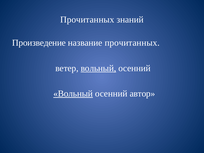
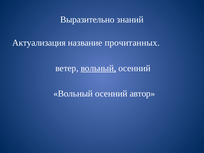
Прочитанных: Прочитанных -> Выразительно (87, 20)
Произведение: Произведение -> Актуализация (39, 43)
Вольный underline: present -> none (73, 94)
